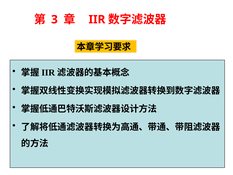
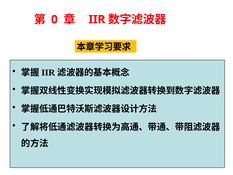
3: 3 -> 0 (54, 19)
